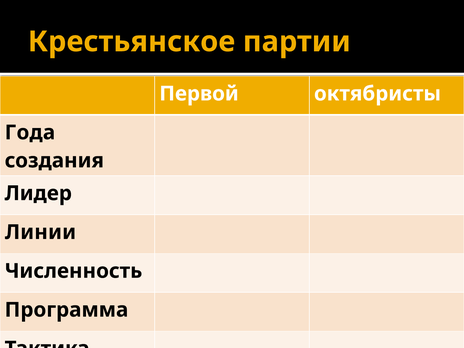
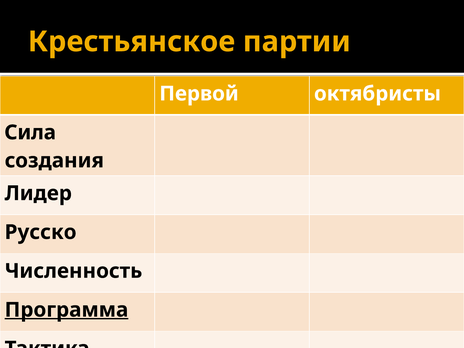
Года: Года -> Сила (30, 133)
Линии: Линии -> Русско (41, 232)
Программа underline: none -> present (66, 310)
